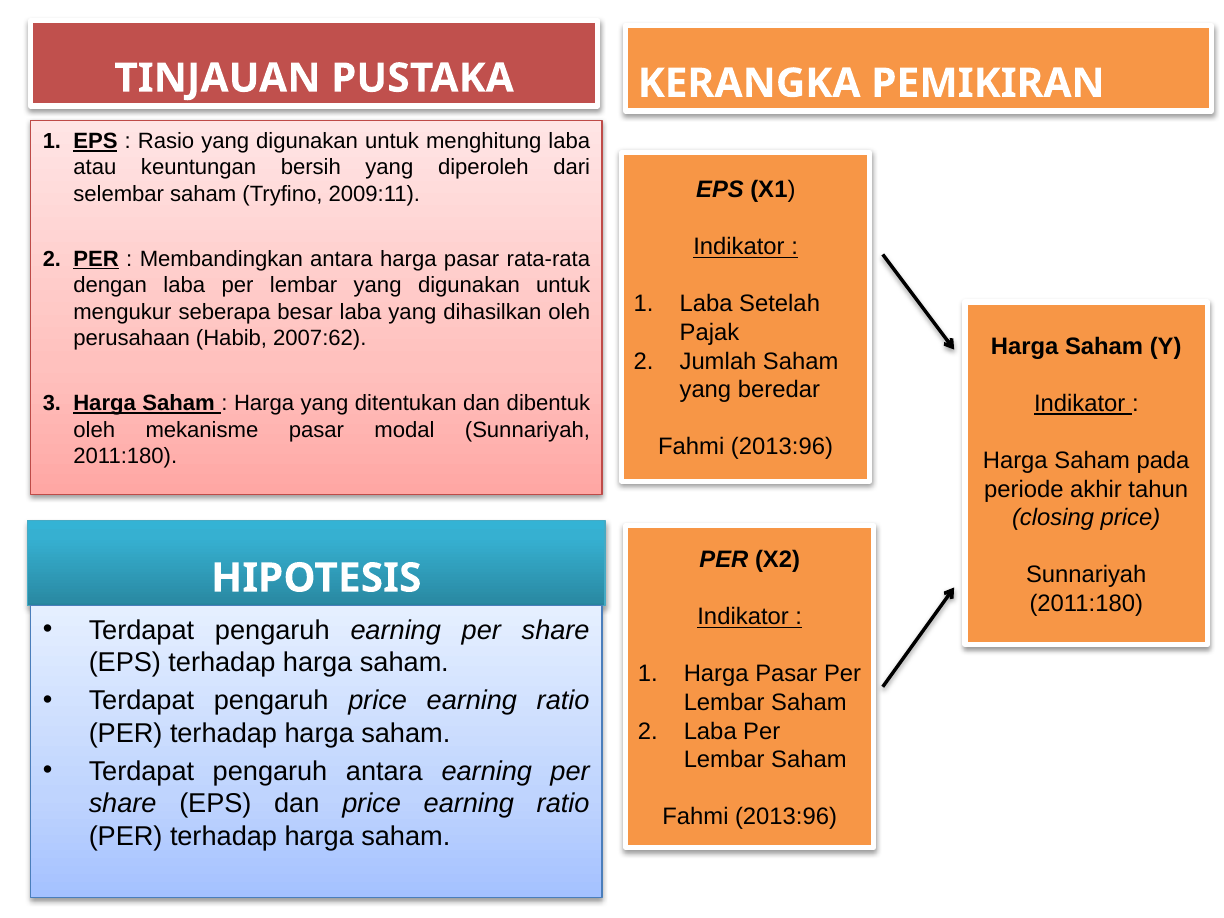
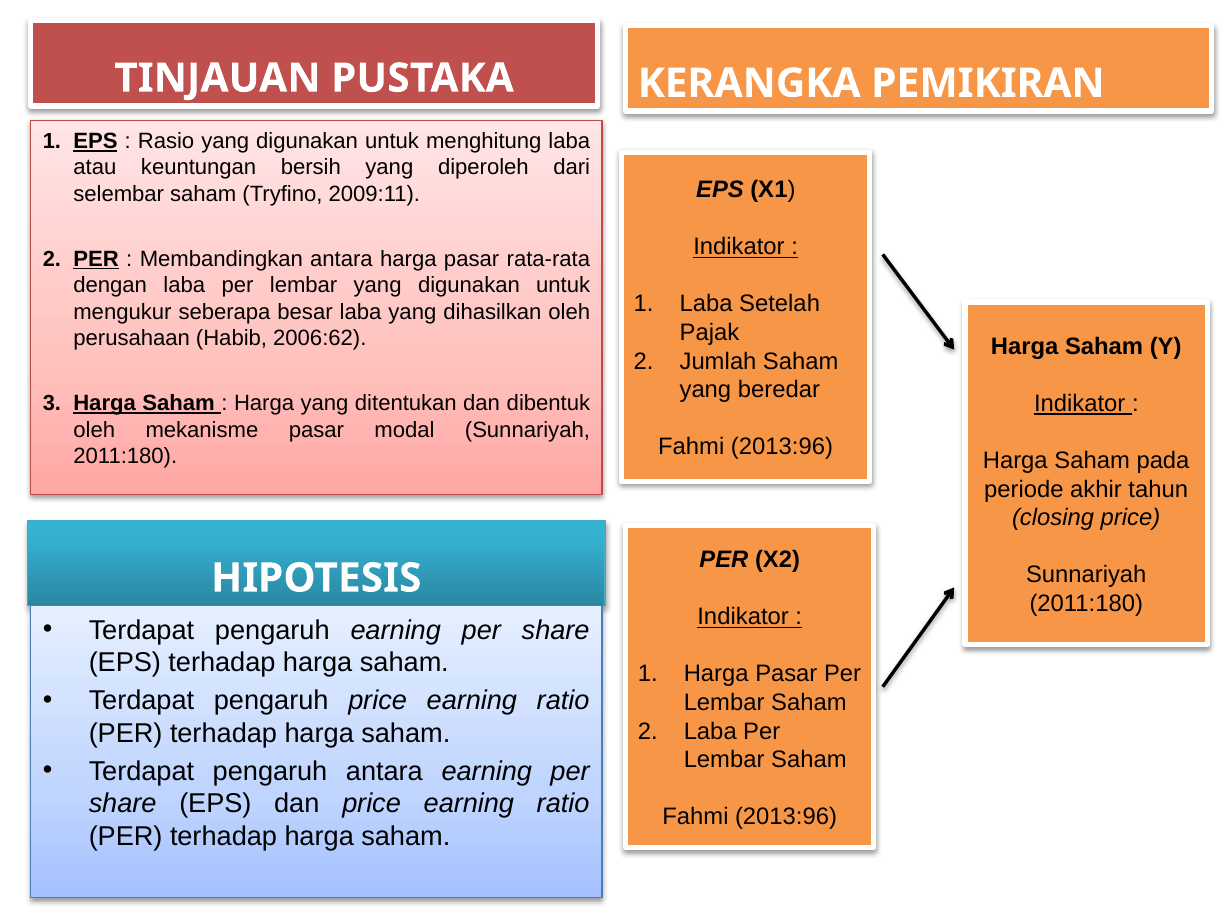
2007:62: 2007:62 -> 2006:62 (320, 339)
